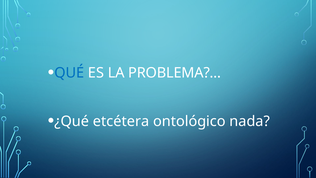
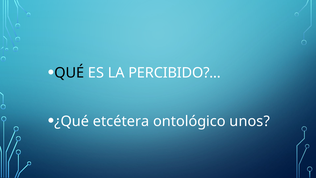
QUÉ colour: blue -> black (69, 73)
PROBLEMA: PROBLEMA -> PERCIBIDO (175, 73)
nada: nada -> unos (250, 121)
